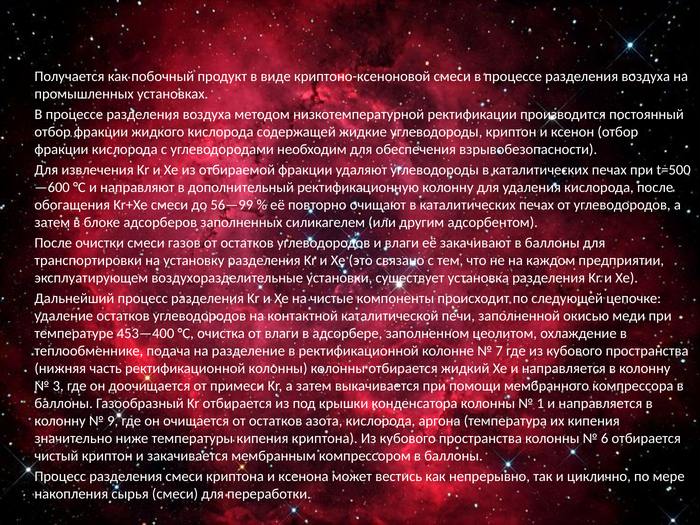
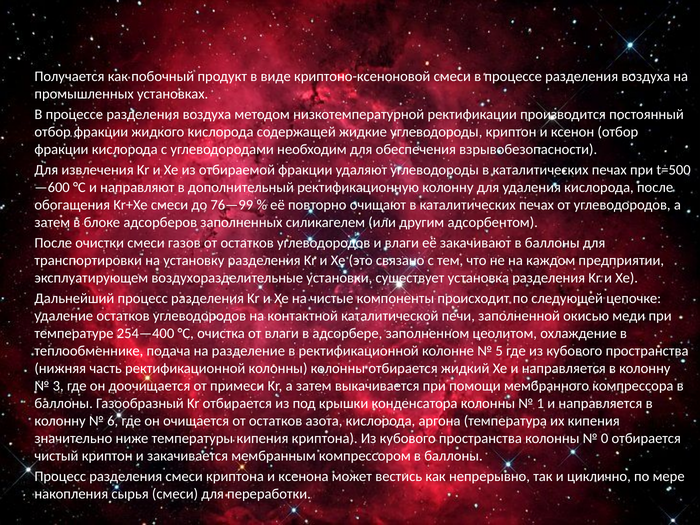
56—99: 56—99 -> 76—99 (232, 205)
453—400: 453—400 -> 254—400 (146, 333)
7: 7 -> 5 (499, 351)
9: 9 -> 6 (113, 421)
6: 6 -> 0 (605, 438)
